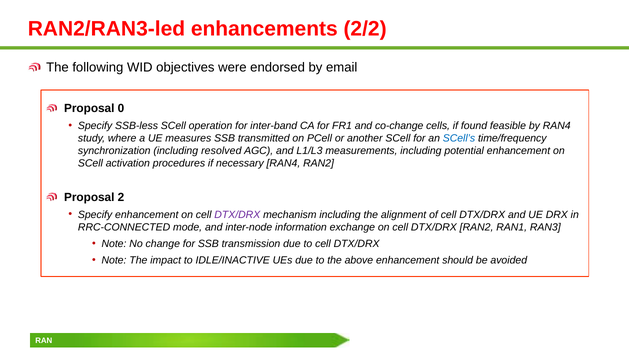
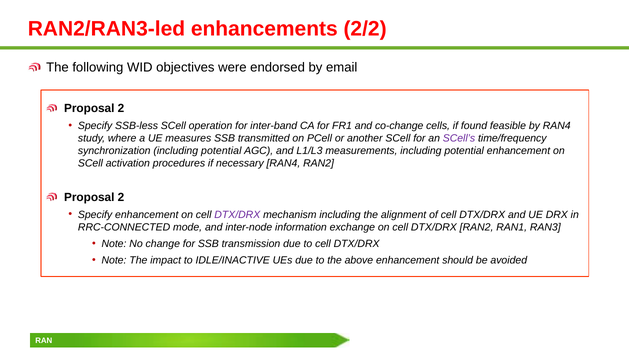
0: 0 -> 2 (121, 108)
SCell’s colour: blue -> purple (459, 138)
synchronization including resolved: resolved -> potential (221, 151)
